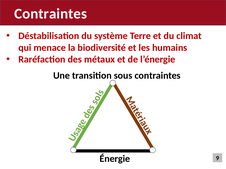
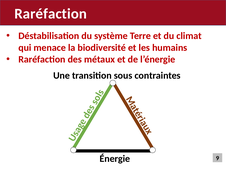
Contraintes: Contraintes -> Raréfaction (51, 14)
